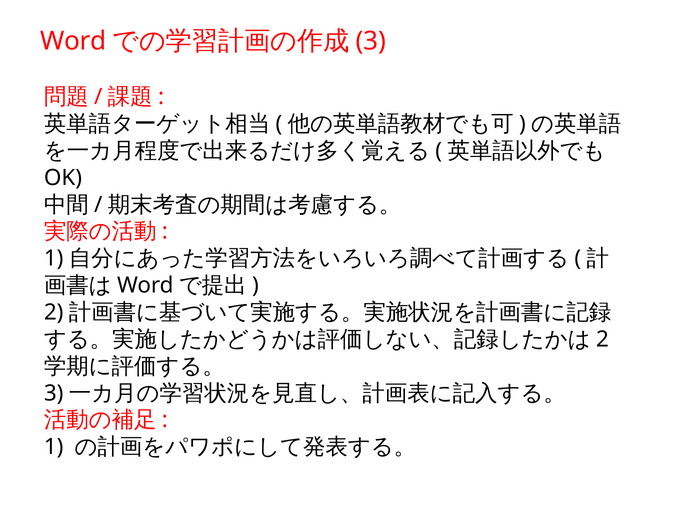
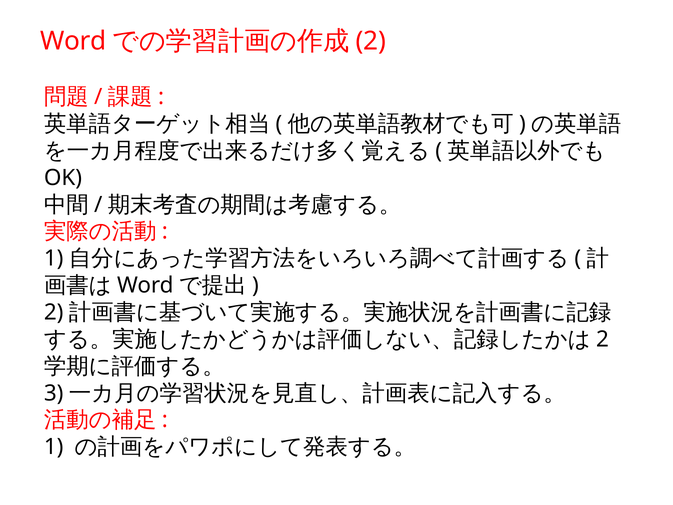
3: 3 -> 2 (371, 41)
